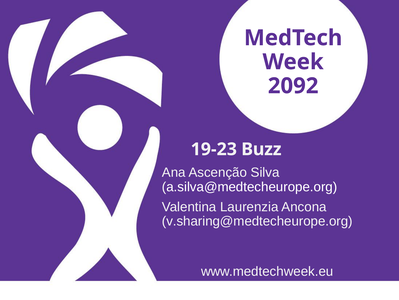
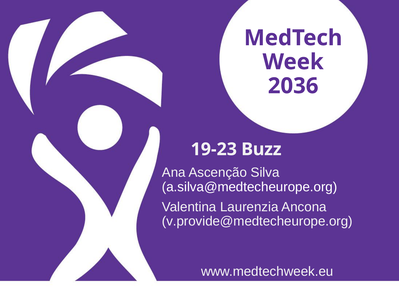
2092: 2092 -> 2036 (293, 86)
v.sharing@medtecheurope.org: v.sharing@medtecheurope.org -> v.provide@medtecheurope.org (257, 221)
